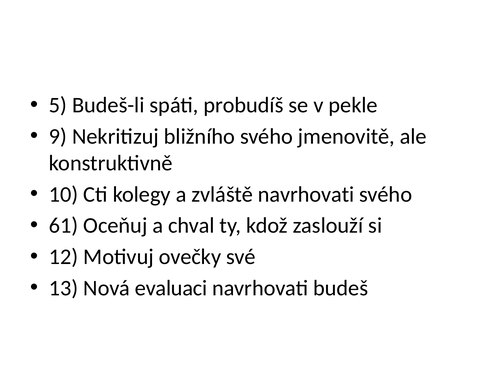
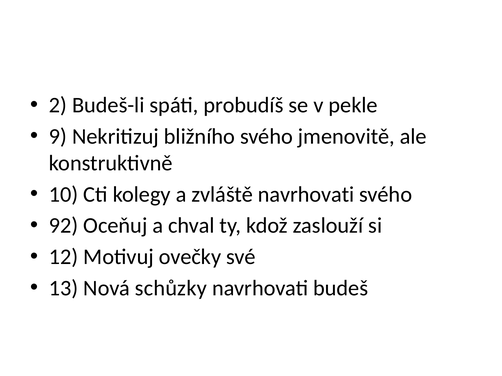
5: 5 -> 2 (58, 105)
61: 61 -> 92 (64, 226)
evaluaci: evaluaci -> schůzky (171, 288)
